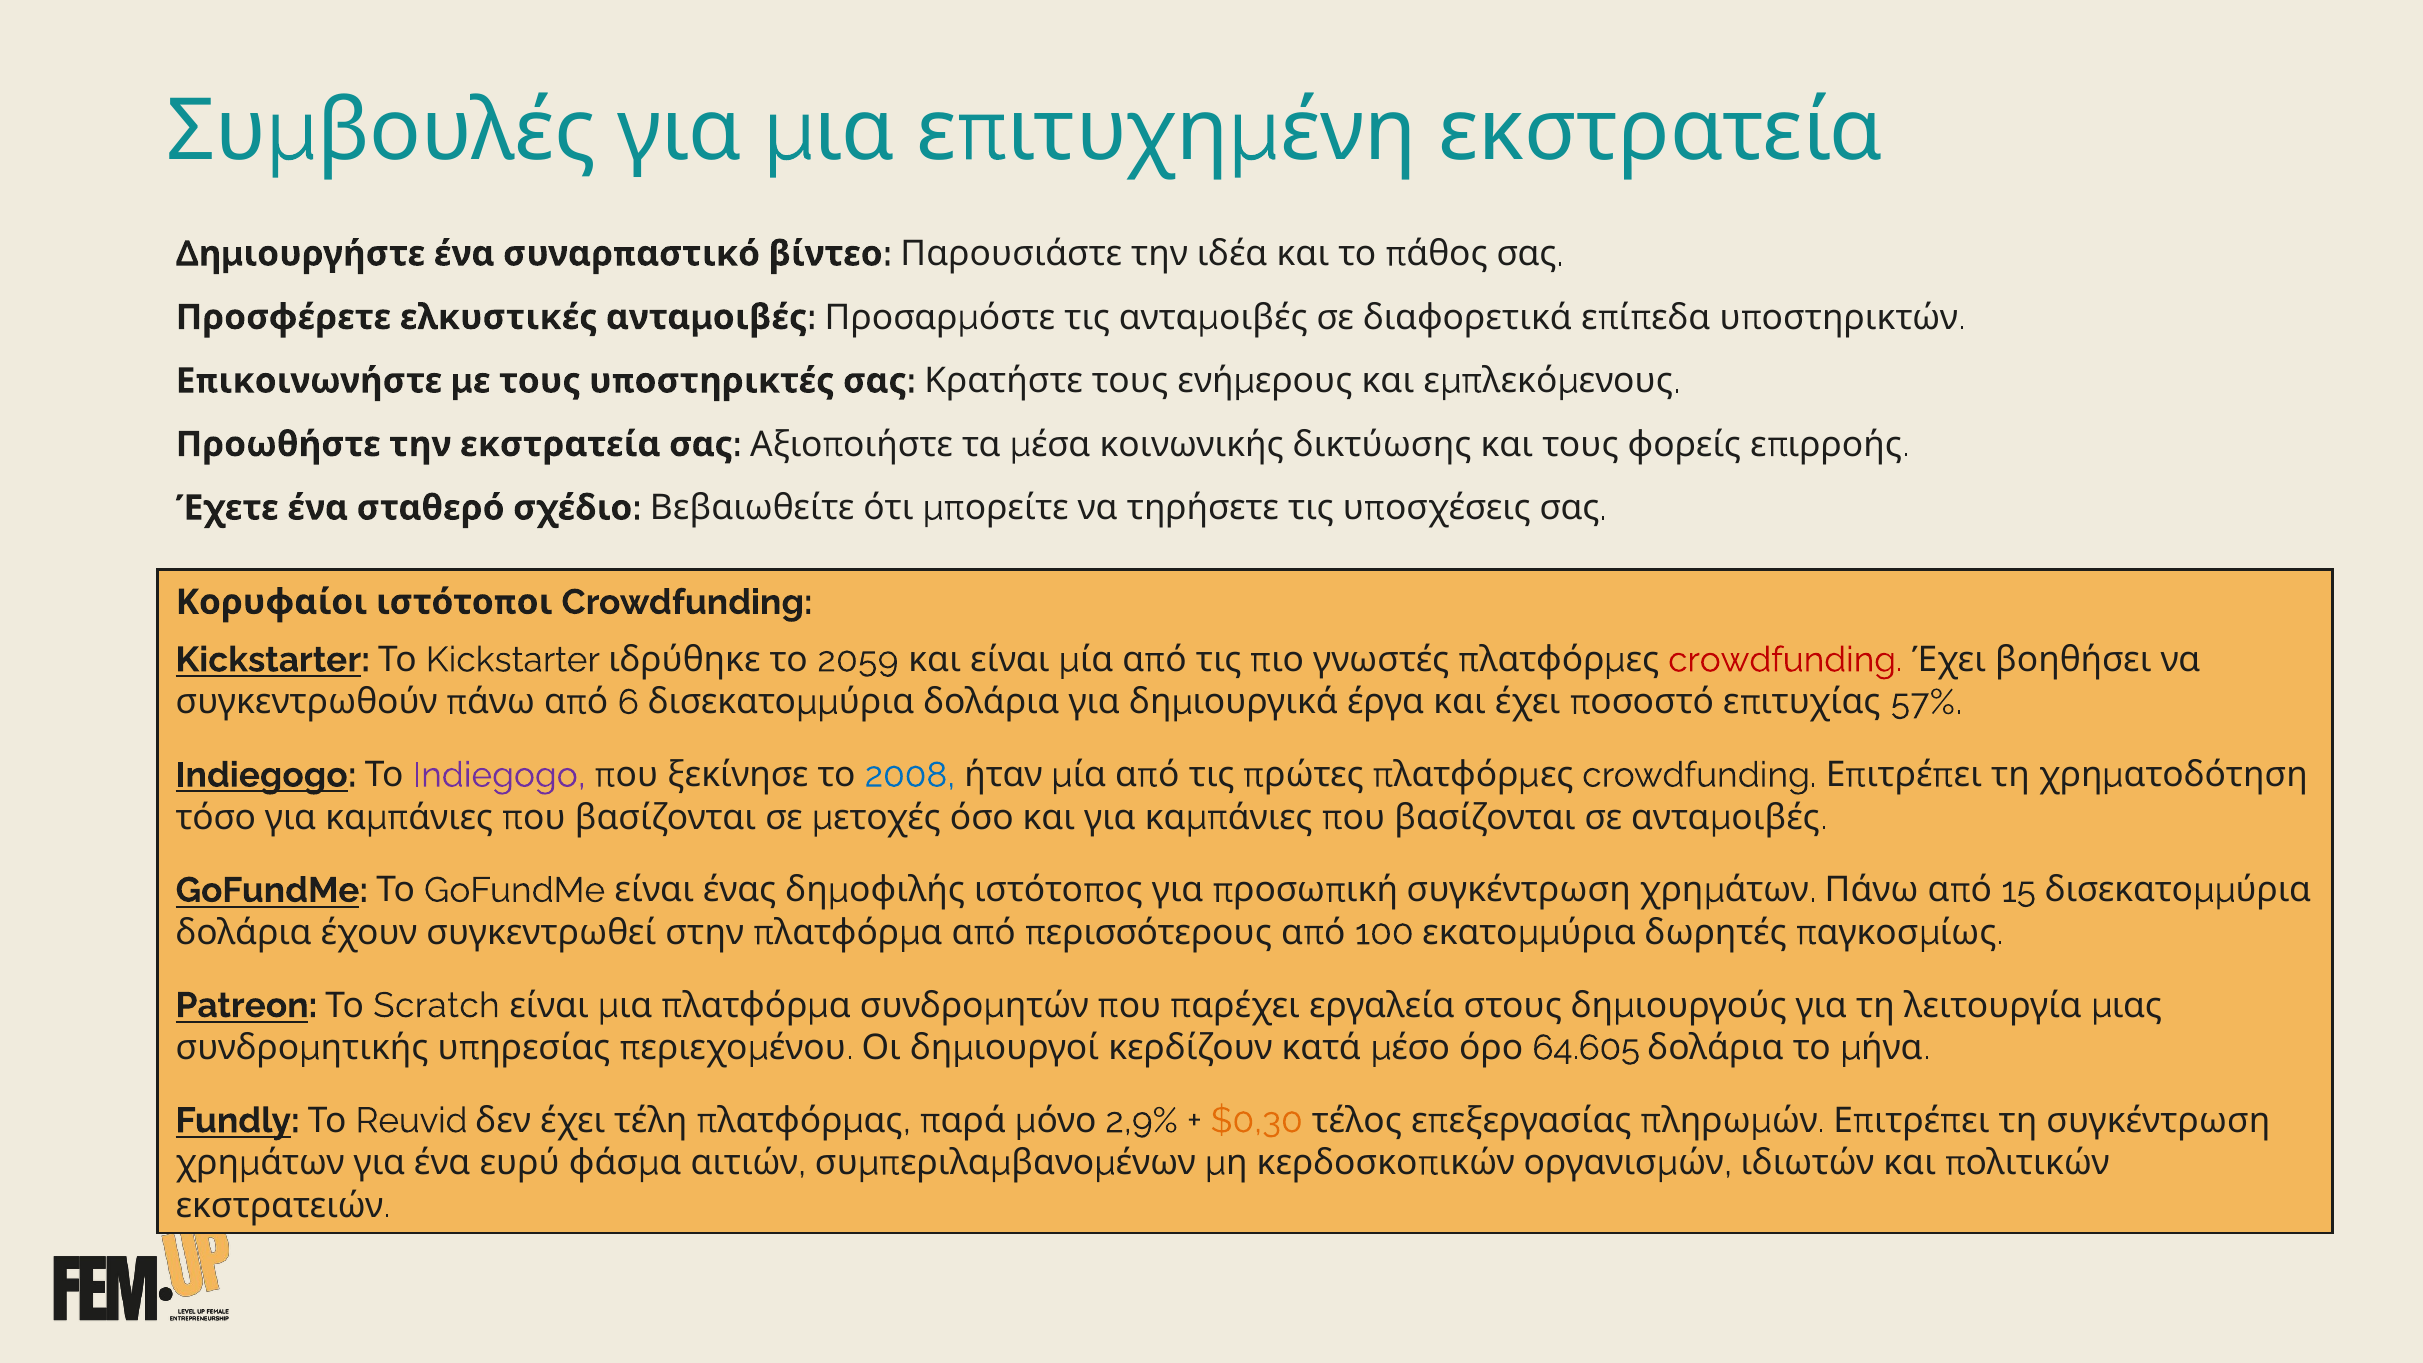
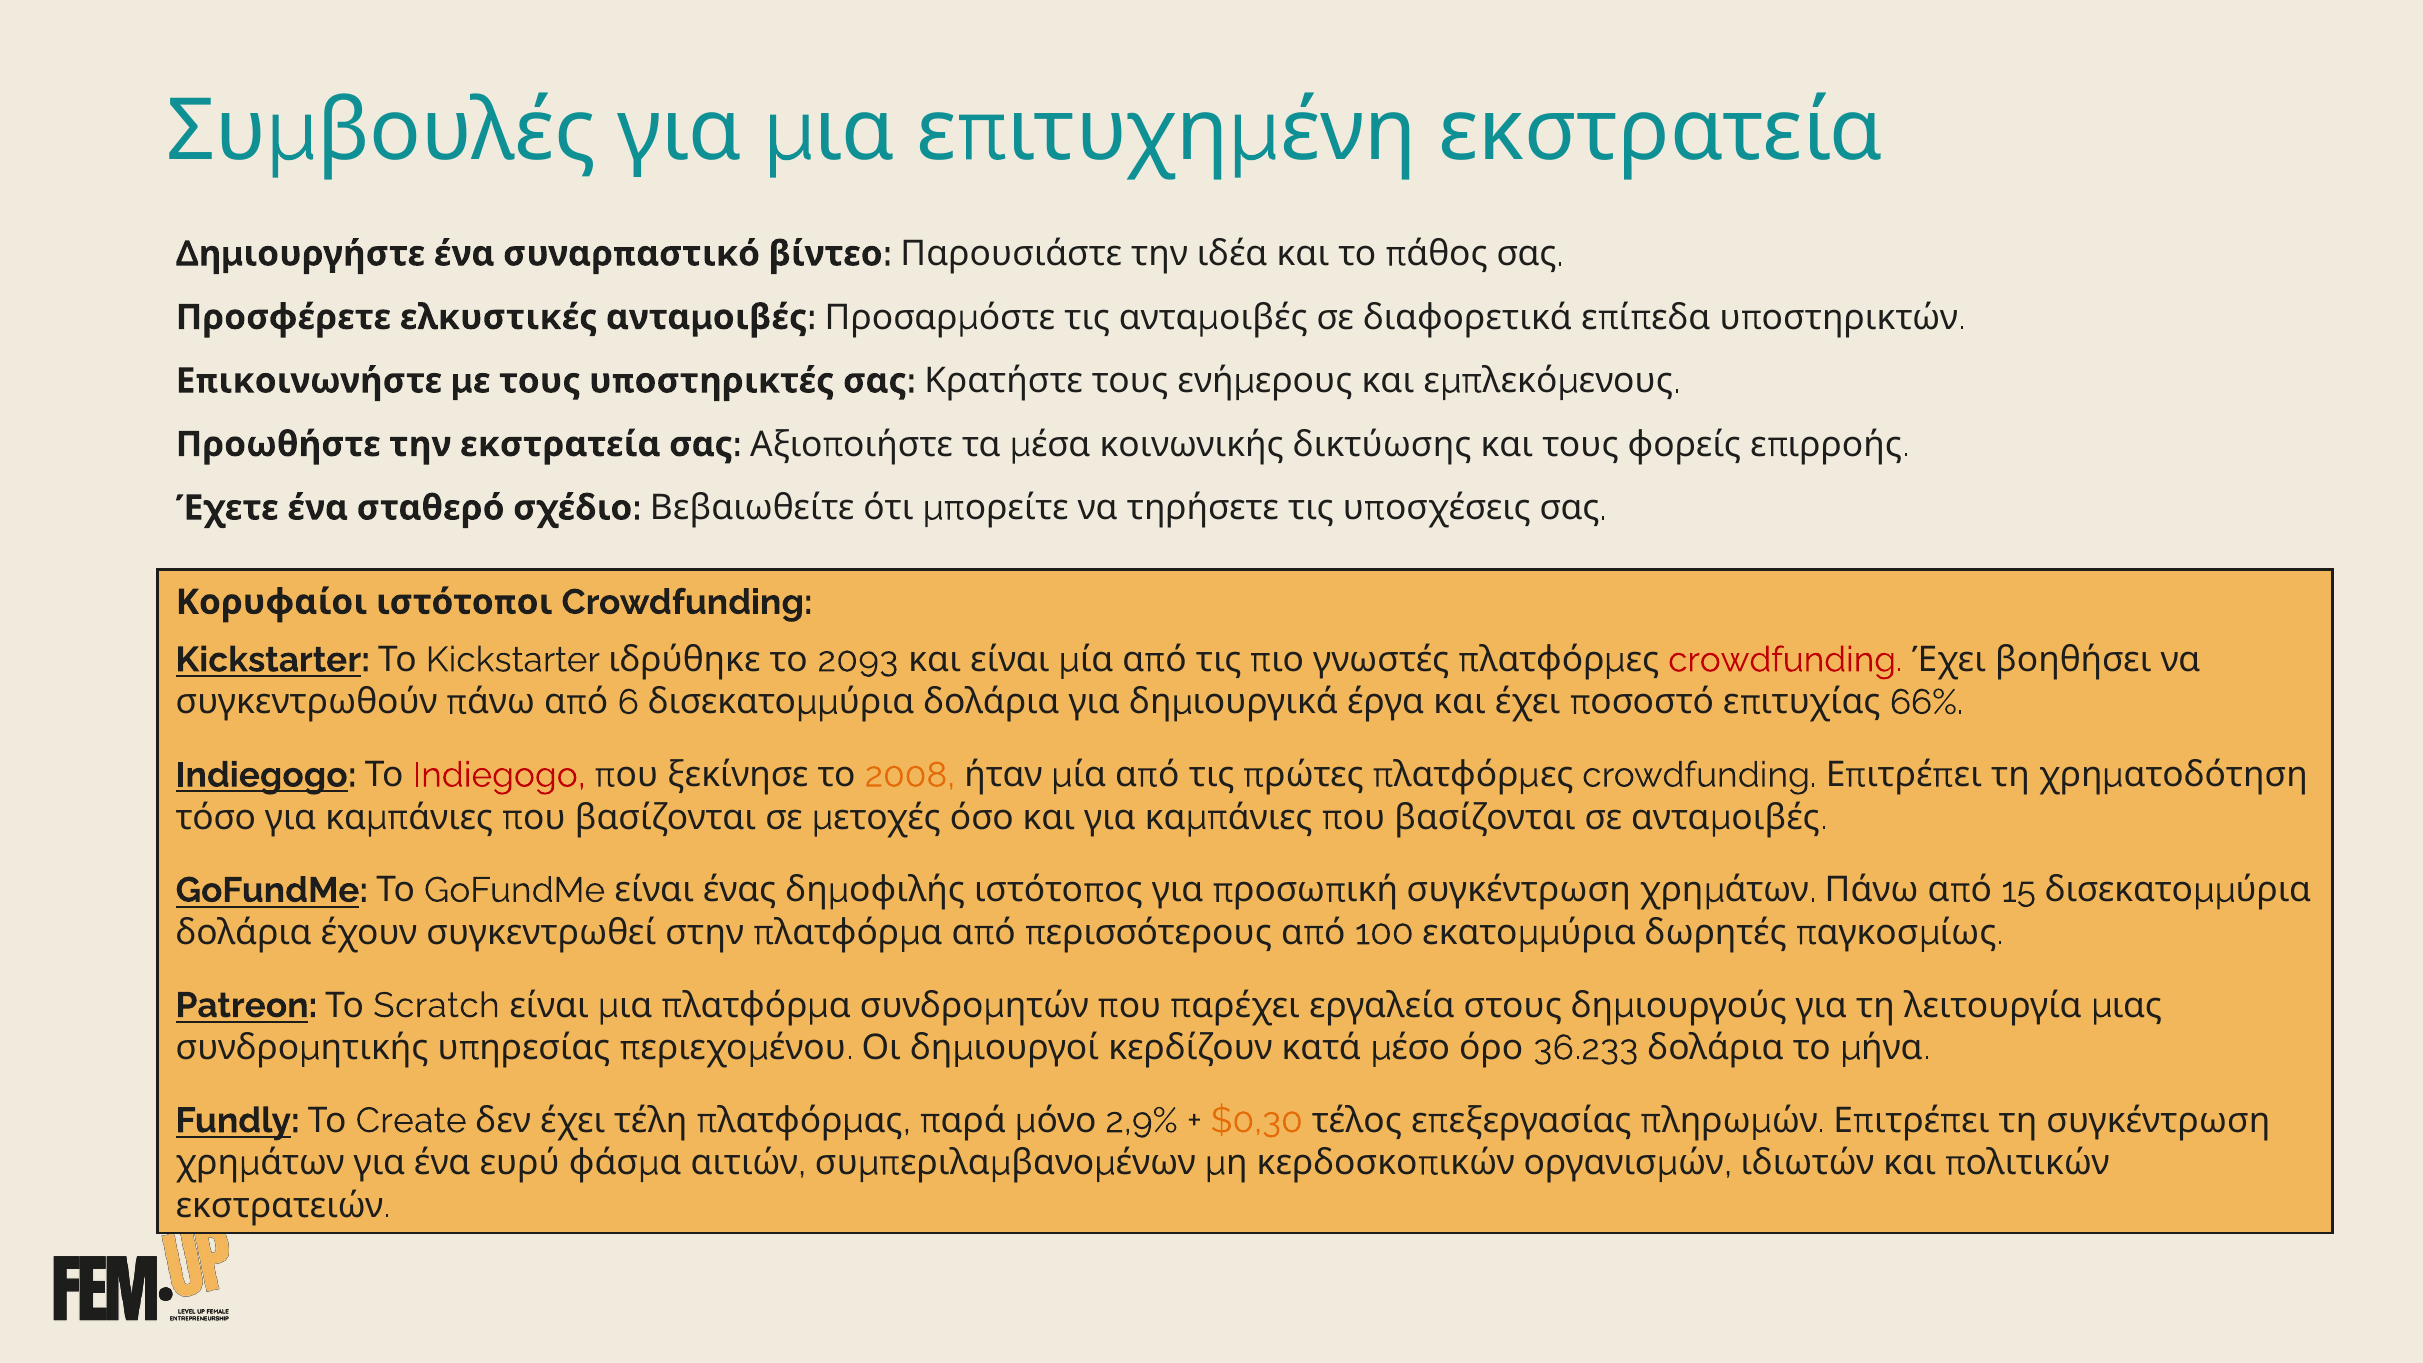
2059: 2059 -> 2093 (858, 660)
57%: 57% -> 66% (1927, 702)
Indiegogo colour: purple -> red (499, 775)
2008 colour: blue -> orange (910, 775)
64.605: 64.605 -> 36.233 (1586, 1048)
Reuvid: Reuvid -> Create (411, 1121)
